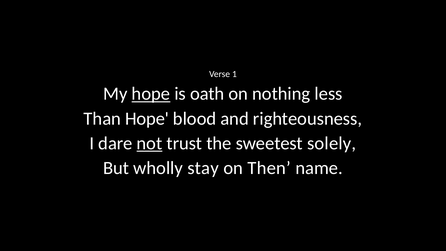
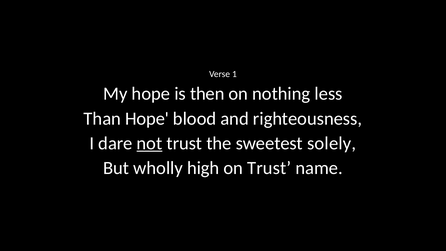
hope underline: present -> none (151, 94)
oath: oath -> then (207, 94)
stay: stay -> high (203, 168)
on Then: Then -> Trust (269, 168)
